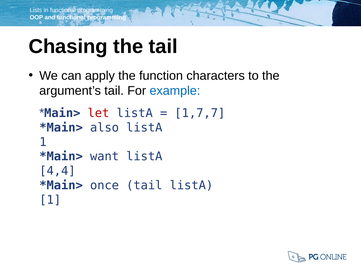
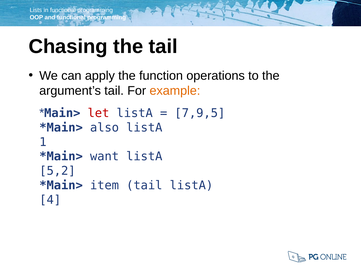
characters: characters -> operations (216, 76)
example colour: blue -> orange (175, 91)
1,7,7: 1,7,7 -> 7,9,5 (200, 113)
4,4: 4,4 -> 5,2 (57, 171)
once: once -> item (105, 185)
1: 1 -> 4 (50, 200)
